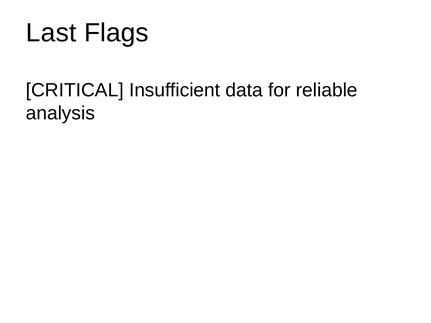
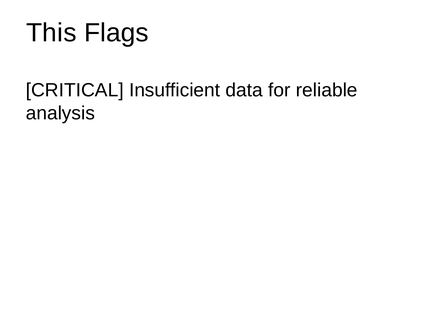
Last: Last -> This (51, 33)
